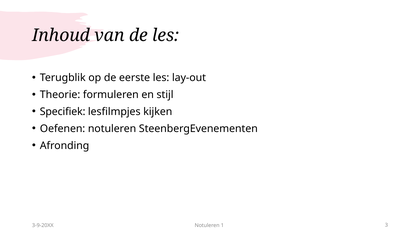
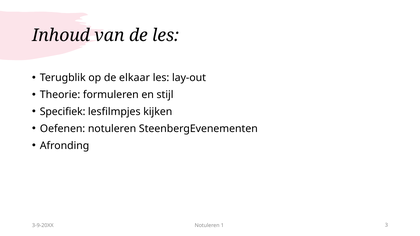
eerste: eerste -> elkaar (135, 78)
